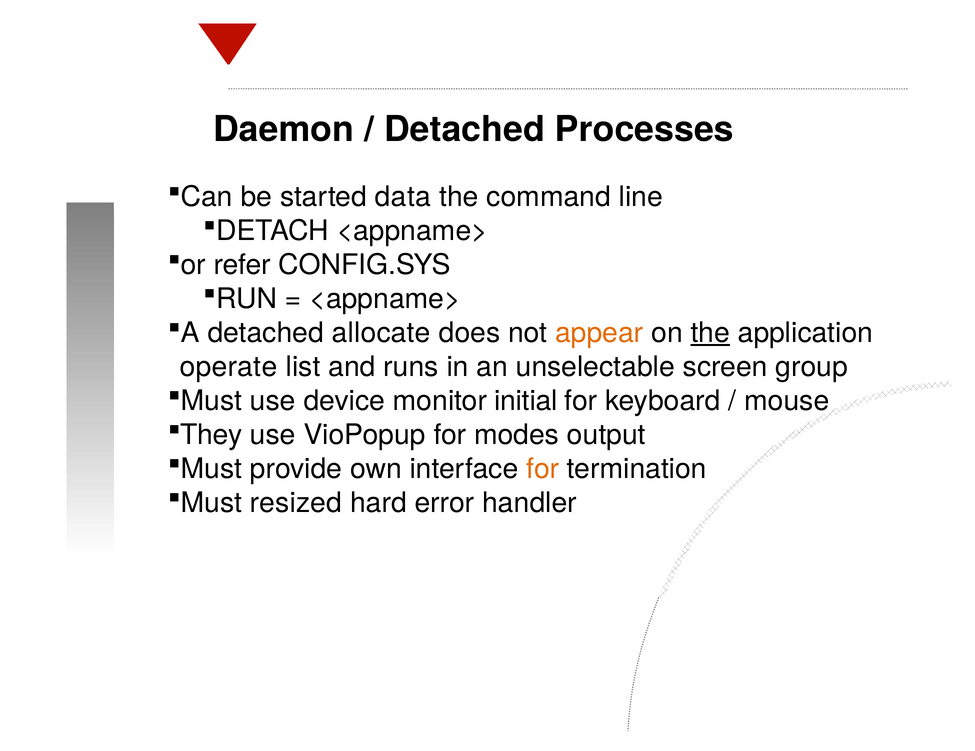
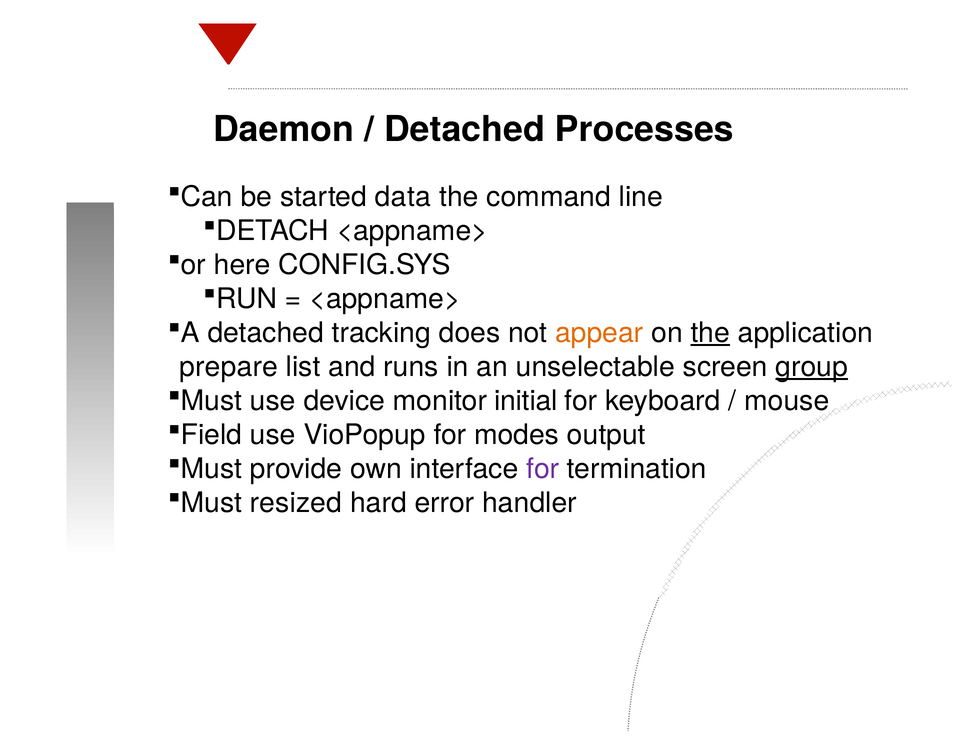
refer: refer -> here (242, 265)
allocate: allocate -> tracking (381, 333)
operate: operate -> prepare (229, 367)
group underline: none -> present (812, 367)
They: They -> Field (211, 435)
for colour: orange -> purple (543, 469)
